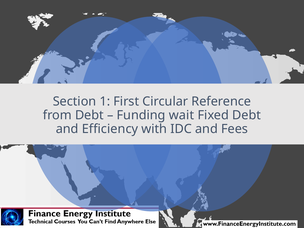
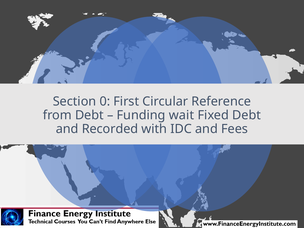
1: 1 -> 0 (105, 102)
Efficiency: Efficiency -> Recorded (110, 129)
